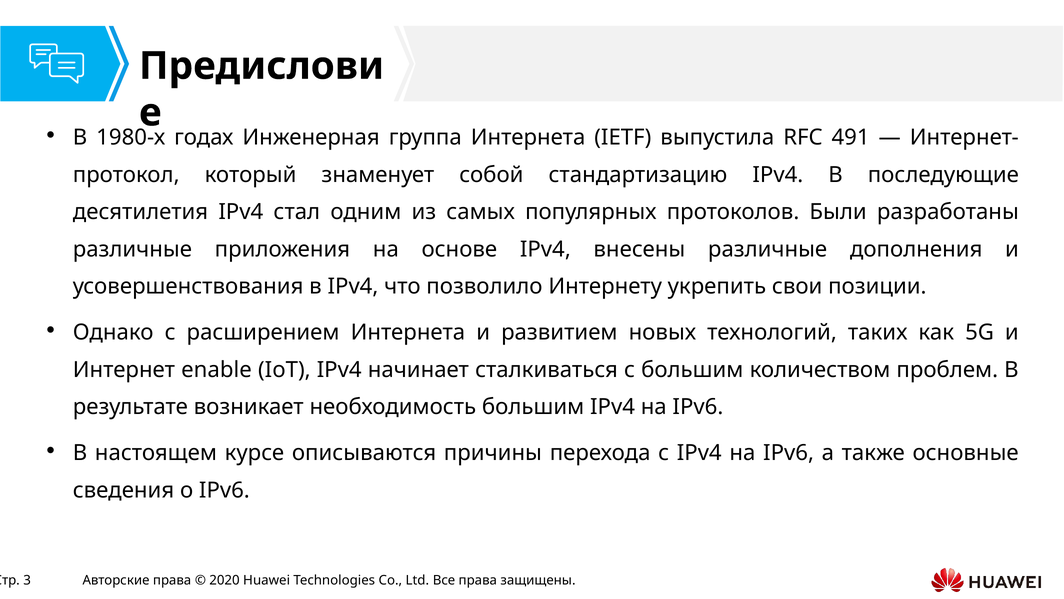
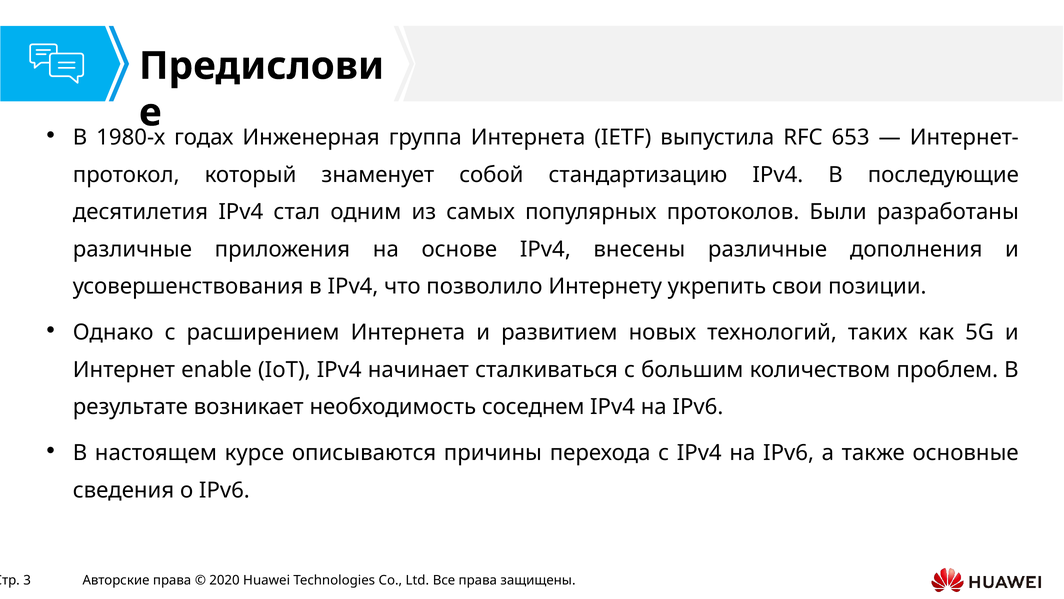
491: 491 -> 653 (851, 137)
необходимость большим: большим -> соседнем (533, 407)
